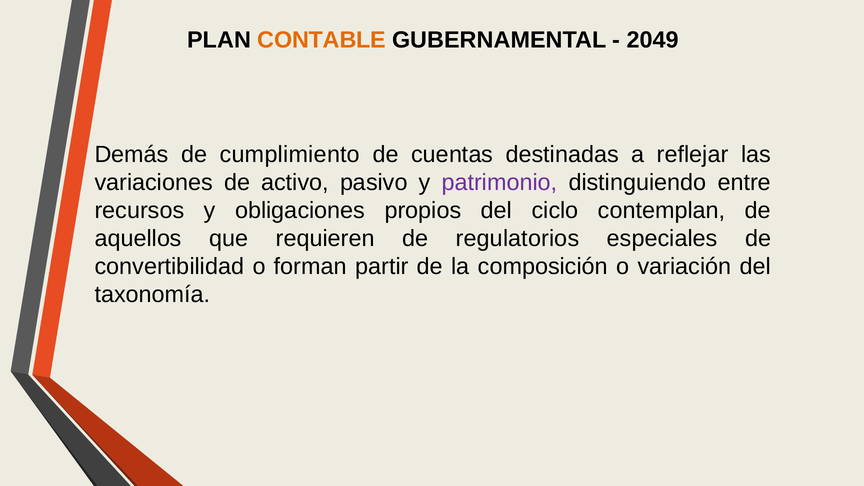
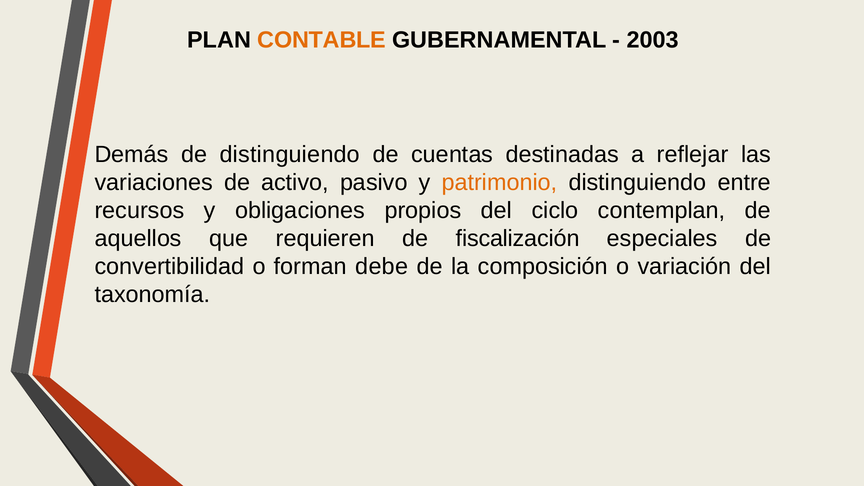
2049: 2049 -> 2003 (653, 40)
de cumplimiento: cumplimiento -> distinguiendo (290, 154)
patrimonio colour: purple -> orange (499, 182)
regulatorios: regulatorios -> fiscalización (518, 239)
partir: partir -> debe (382, 267)
